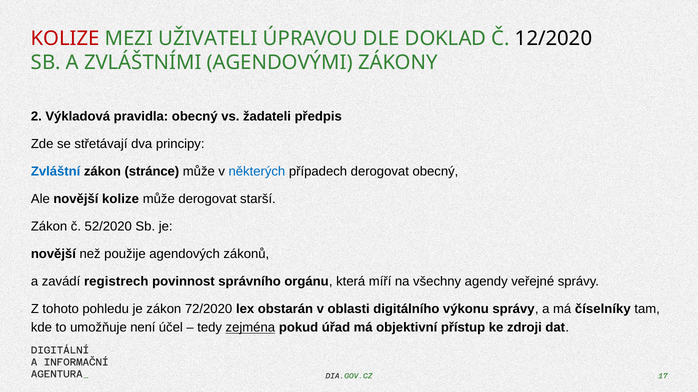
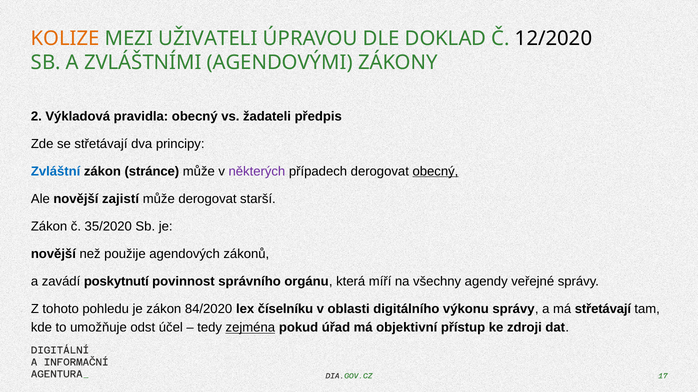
KOLIZE colour: red -> orange (65, 38)
některých colour: blue -> purple (257, 172)
obecný underline: none -> present (435, 172)
novější kolize: kolize -> zajistí (121, 199)
52/2020: 52/2020 -> 35/2020 (108, 227)
registrech: registrech -> poskytnutí (116, 282)
72/2020: 72/2020 -> 84/2020 (209, 309)
obstarán: obstarán -> číselníku (285, 309)
má číselníky: číselníky -> střetávají (603, 309)
není: není -> odst (143, 328)
